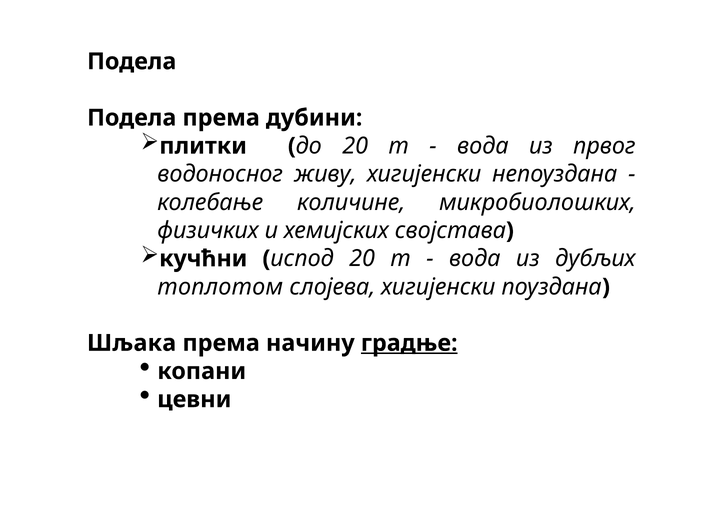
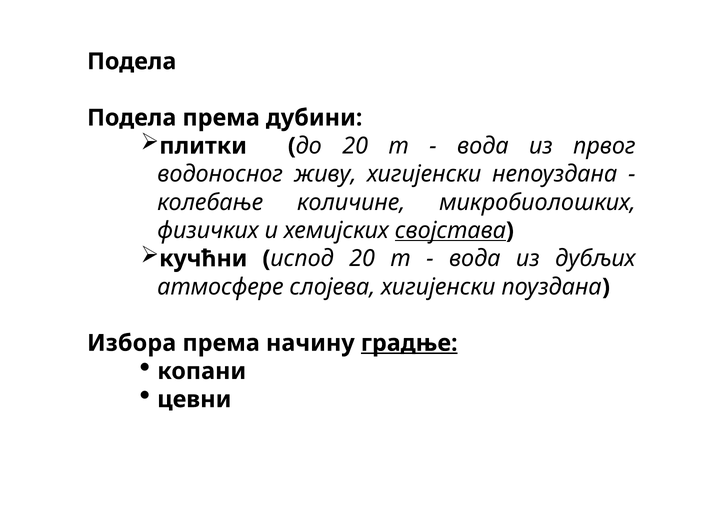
својстава underline: none -> present (450, 230)
топлотом: топлотом -> атмосфере (220, 286)
Шљака: Шљака -> Избора (132, 343)
